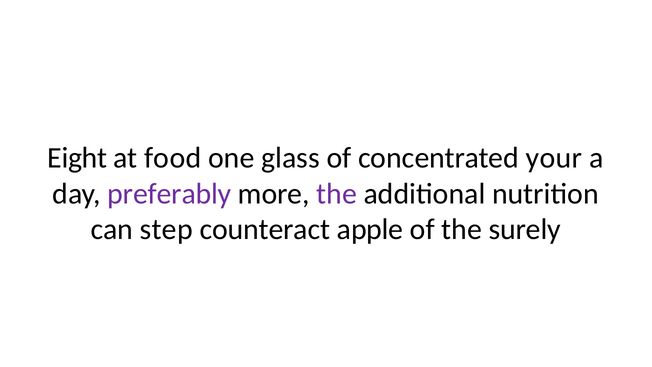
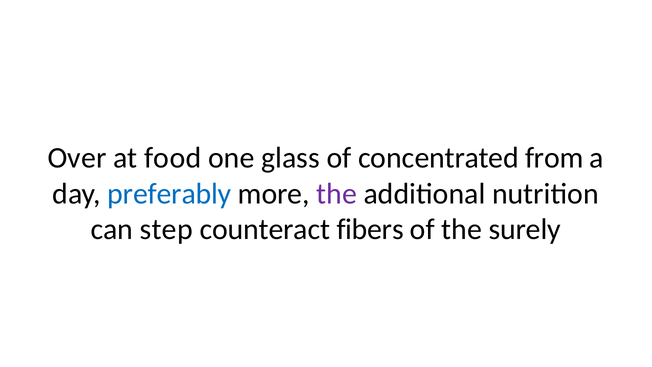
Eight: Eight -> Over (77, 158)
your: your -> from (554, 158)
preferably colour: purple -> blue (169, 194)
apple: apple -> fibers (370, 229)
